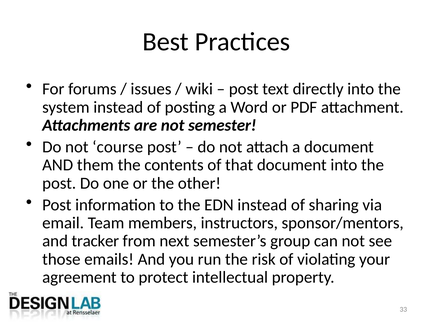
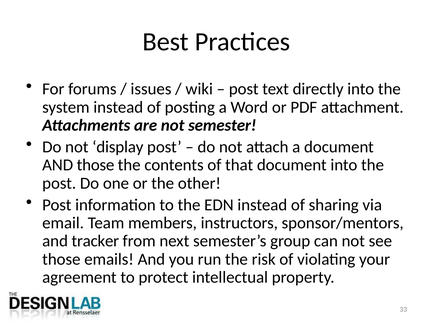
course: course -> display (118, 147)
AND them: them -> those (96, 165)
